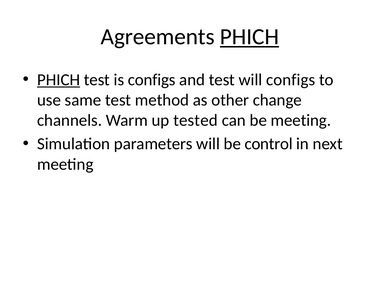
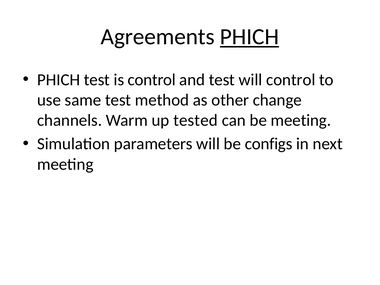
PHICH underline: present -> none (59, 80)
is configs: configs -> control (152, 80)
will configs: configs -> control (291, 80)
control: control -> configs (269, 144)
